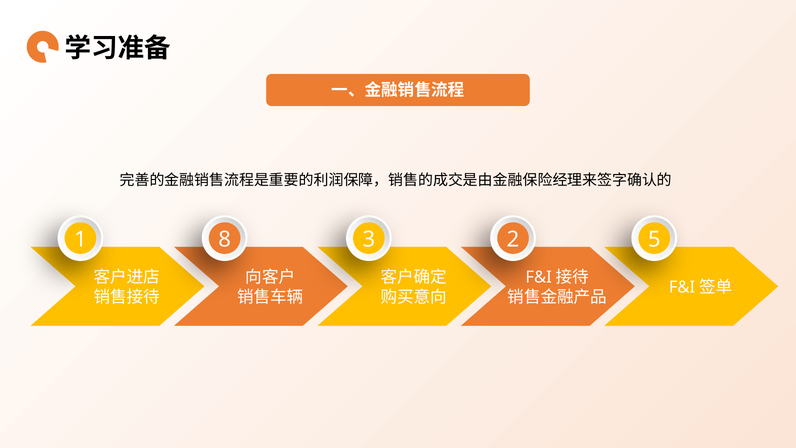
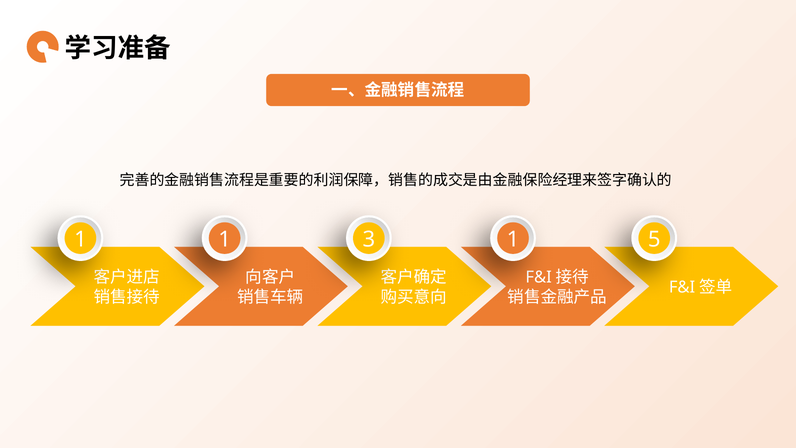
1 8: 8 -> 1 (225, 240)
3 2: 2 -> 1 (513, 240)
